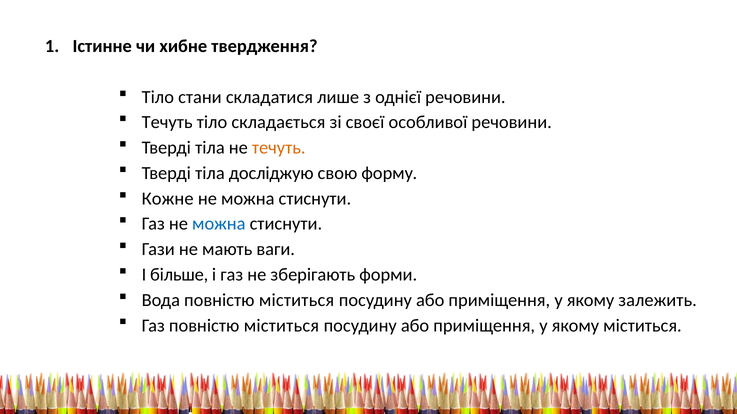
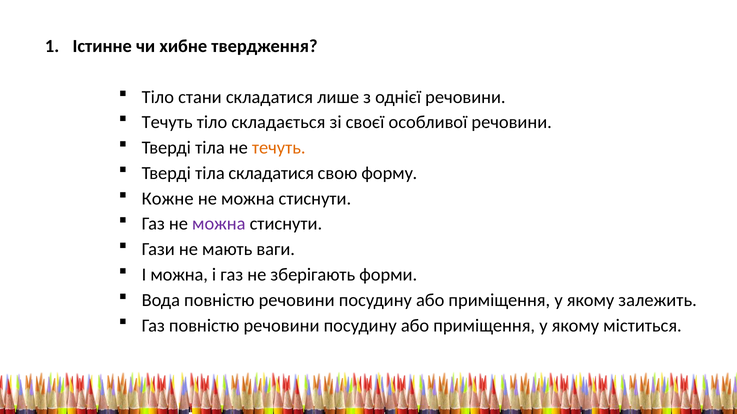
тіла досліджую: досліджую -> складатися (271, 173)
можна colour: blue -> purple (219, 224)
І більше: більше -> можна (179, 275)
Вода повністю міститься: міститься -> речовини (297, 300)
Газ повністю міститься: міститься -> речовини (282, 326)
